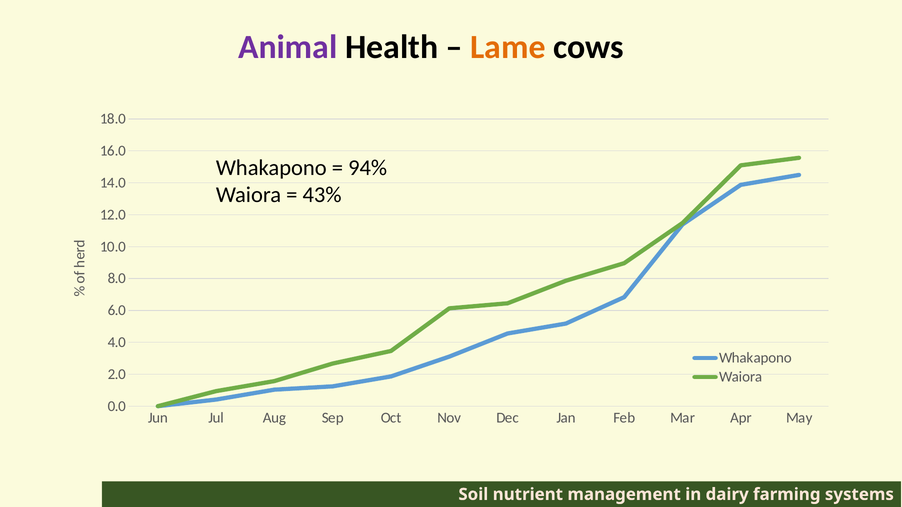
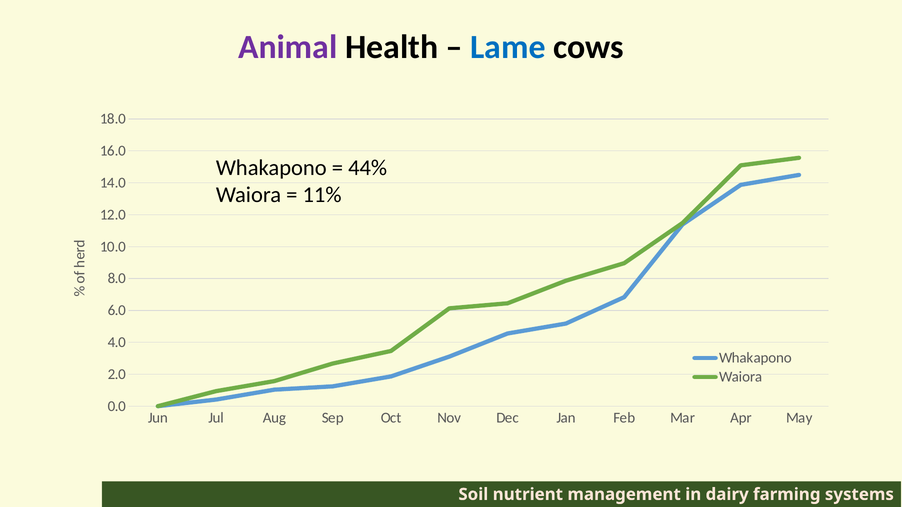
Lame colour: orange -> blue (508, 47)
94%: 94% -> 44% (368, 168)
43%: 43% -> 11% (322, 195)
